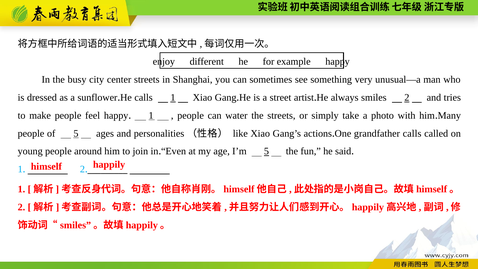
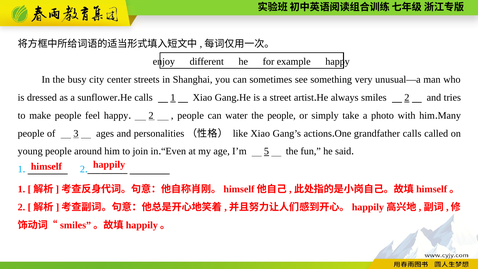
1: 1 -> 2 (151, 115)
the streets: streets -> people (281, 115)
of 5: 5 -> 3 (76, 133)
